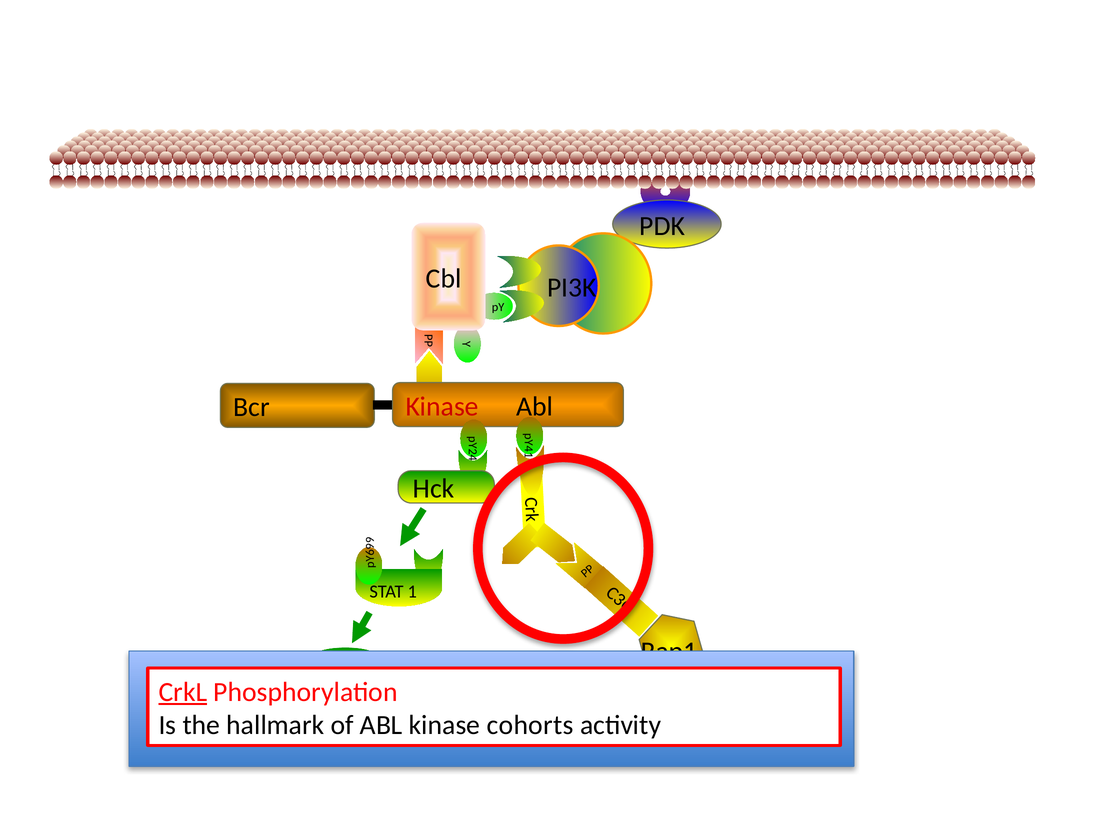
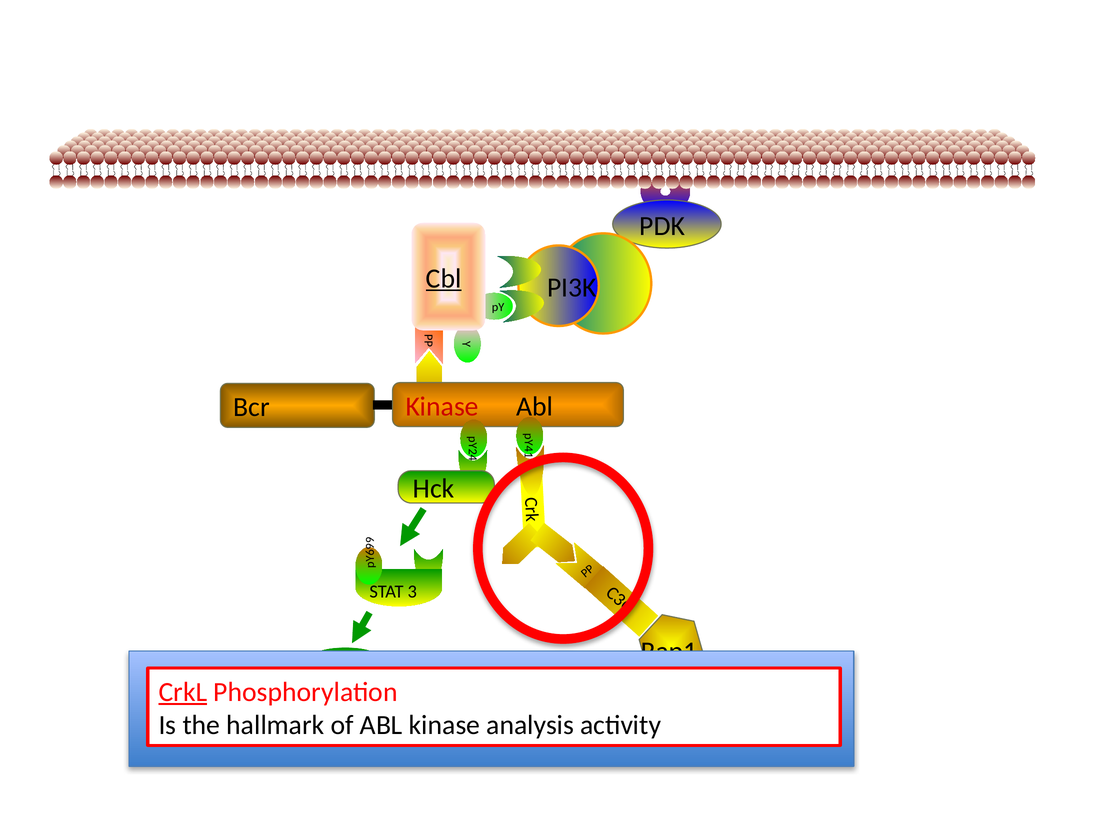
Cbl underline: none -> present (444, 279)
STAT 1: 1 -> 3 (412, 592)
cohorts: cohorts -> analysis (530, 725)
